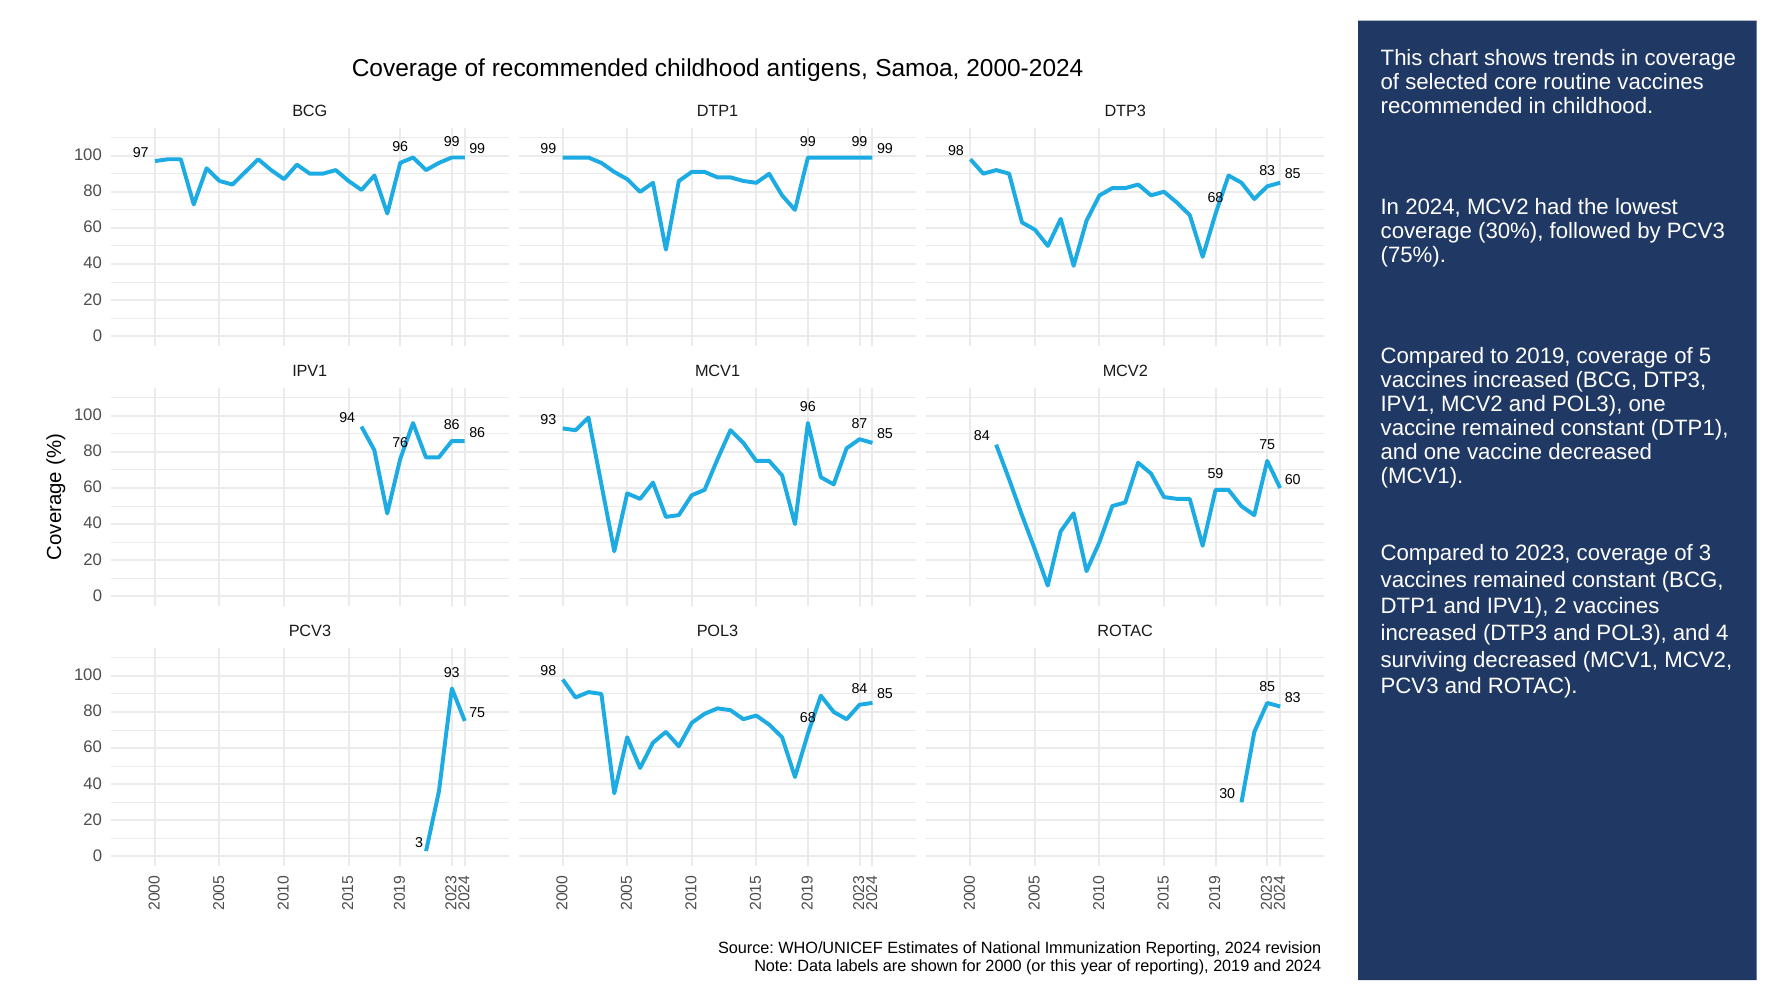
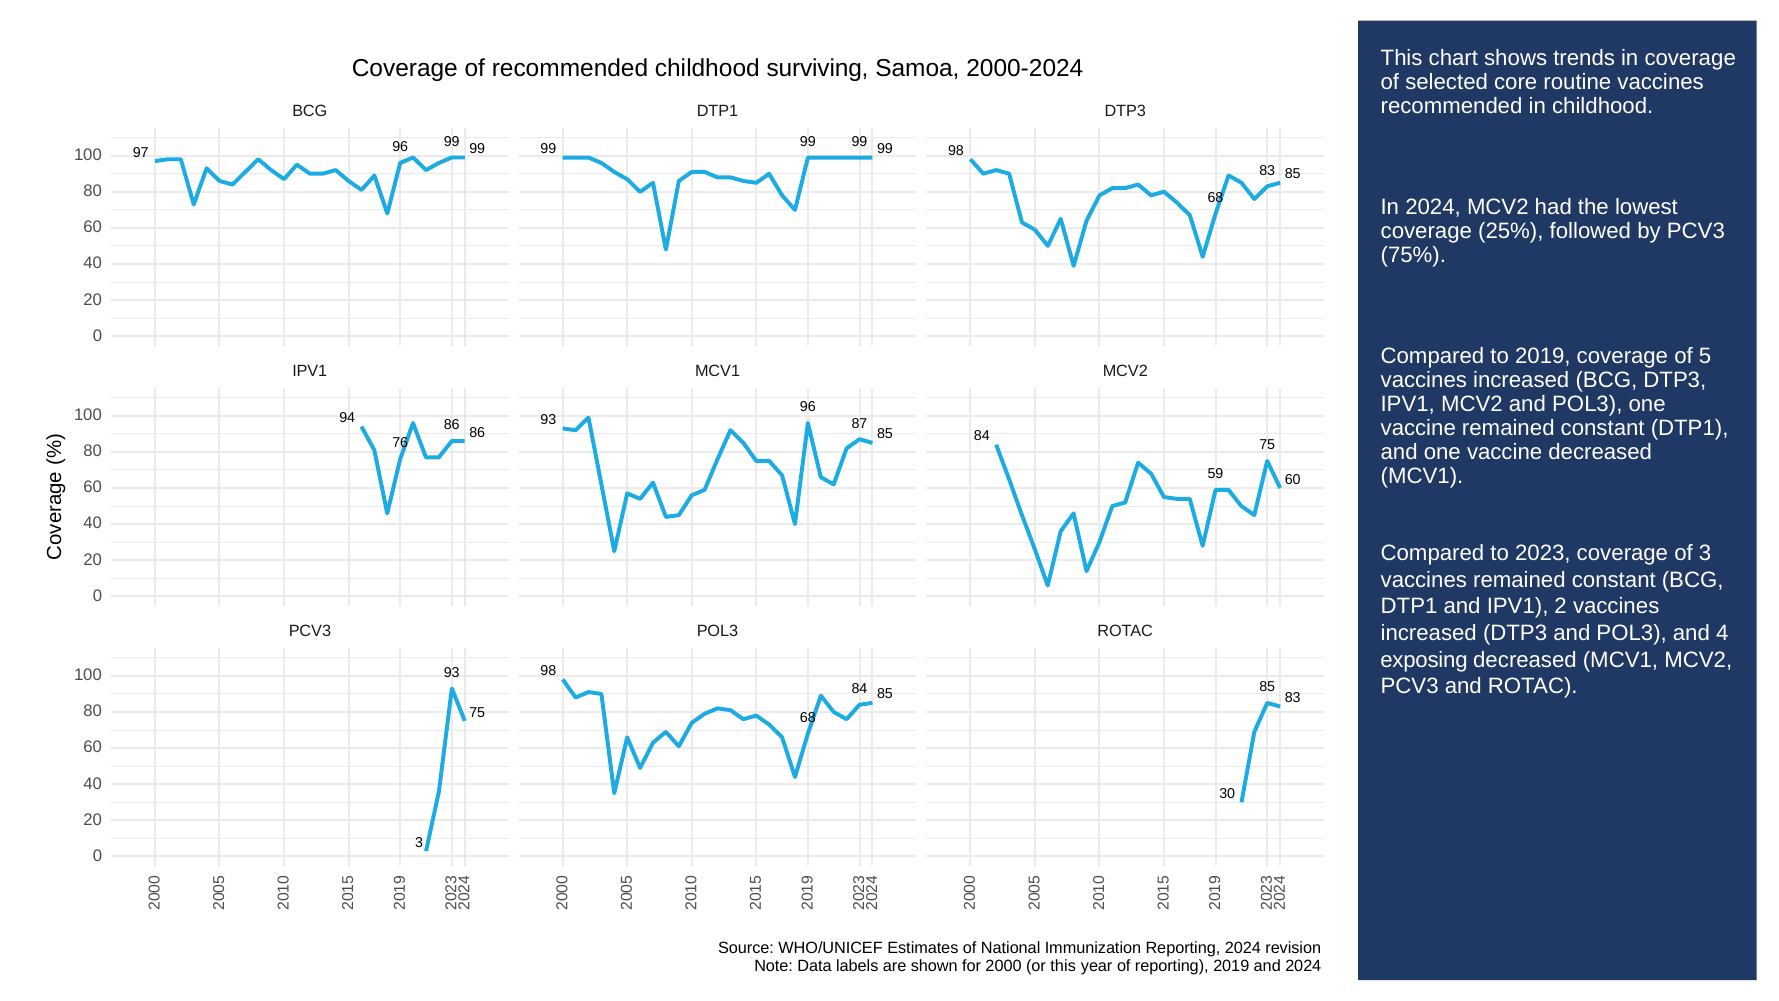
antigens: antigens -> surviving (818, 69)
30%: 30% -> 25% (1511, 231)
surviving: surviving -> exposing (1424, 660)
